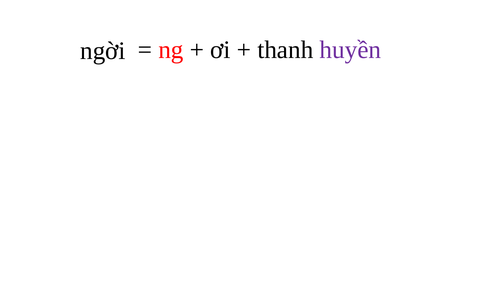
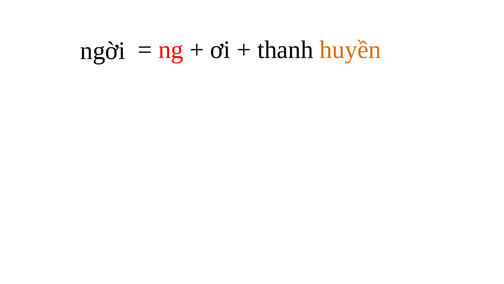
huyền colour: purple -> orange (350, 50)
